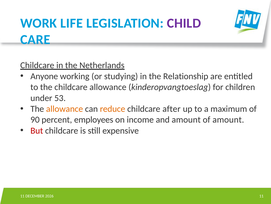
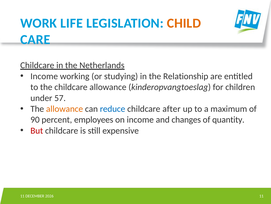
CHILD colour: purple -> orange (184, 23)
Anyone: Anyone -> Income (44, 76)
53: 53 -> 57 (60, 98)
reduce colour: orange -> blue (113, 109)
and amount: amount -> changes (186, 119)
of amount: amount -> quantity (228, 119)
